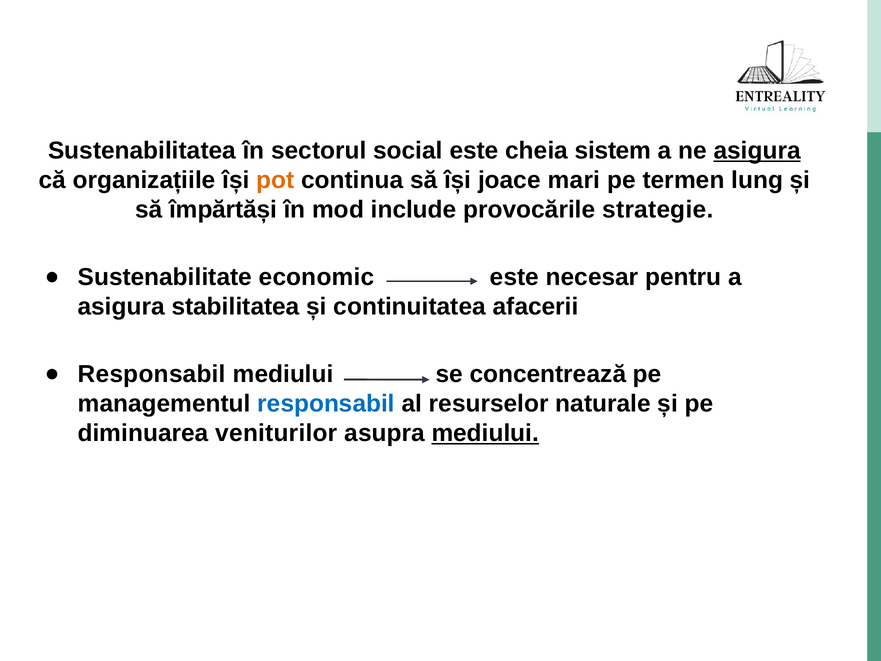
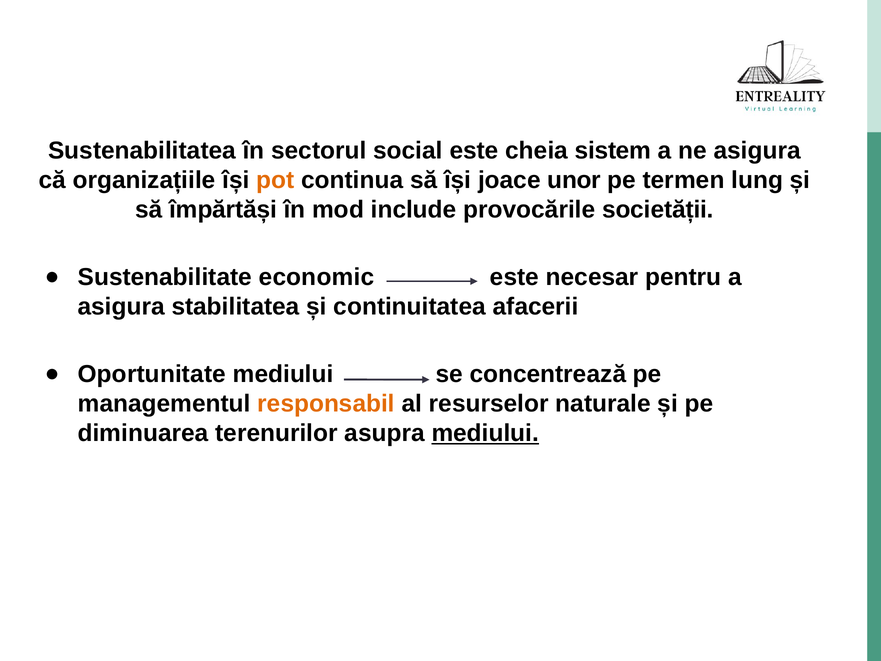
asigura underline: present -> none (757, 151)
mari: mari -> unor (574, 180)
strategie: strategie -> societății (658, 210)
Responsabil: Responsabil -> Oportunitate (152, 374)
responsabil colour: blue -> orange (326, 404)
veniturilor: veniturilor -> terenurilor (276, 433)
